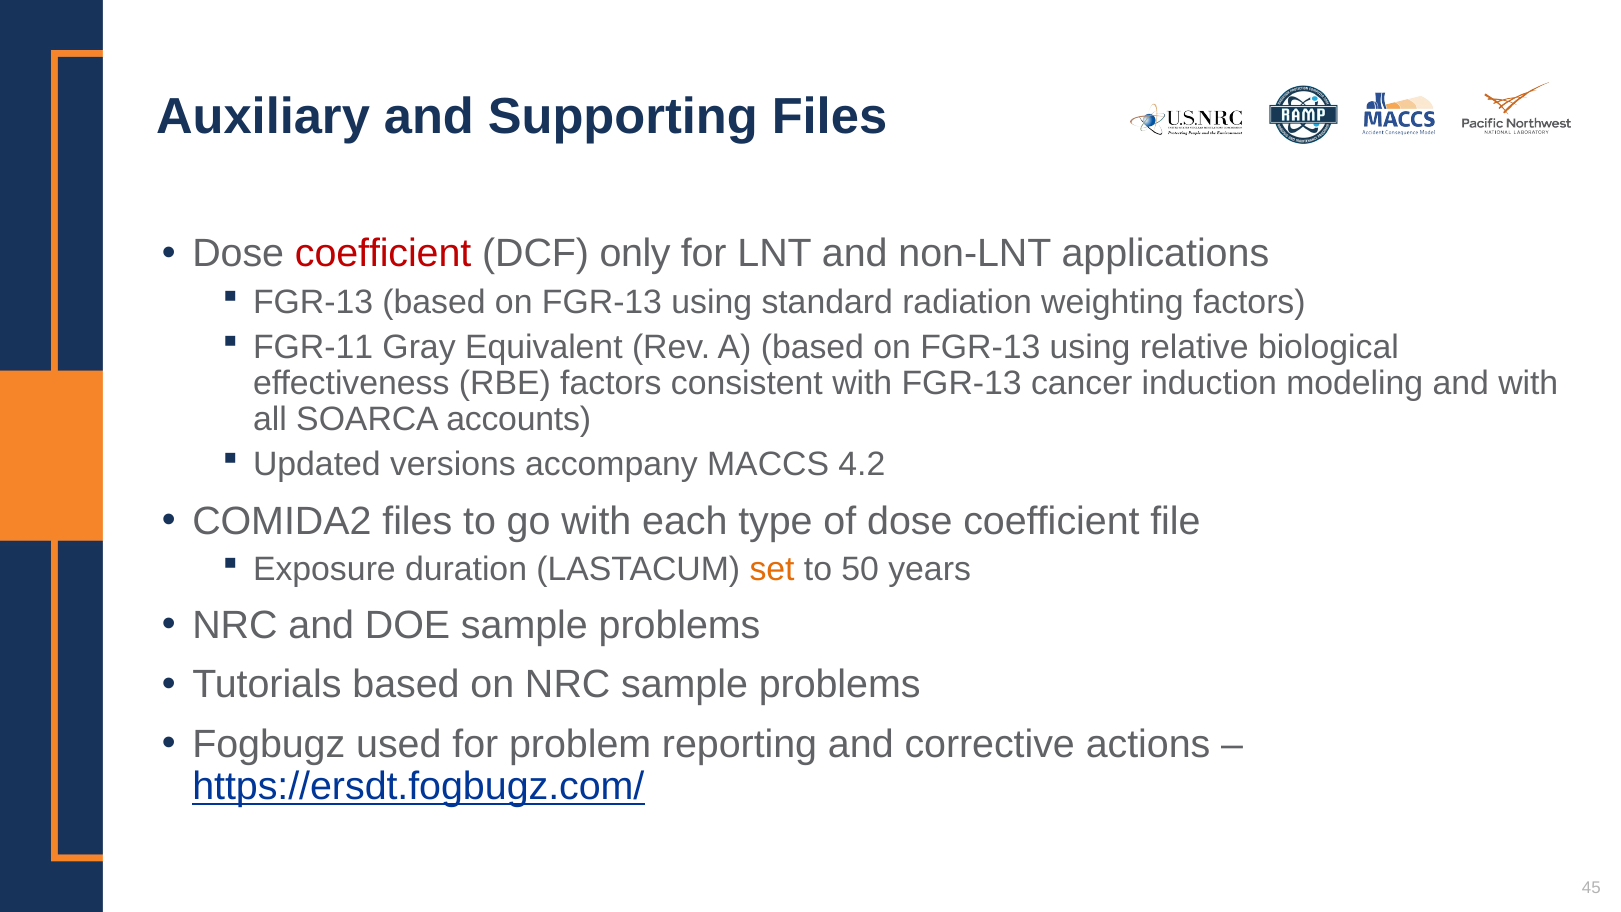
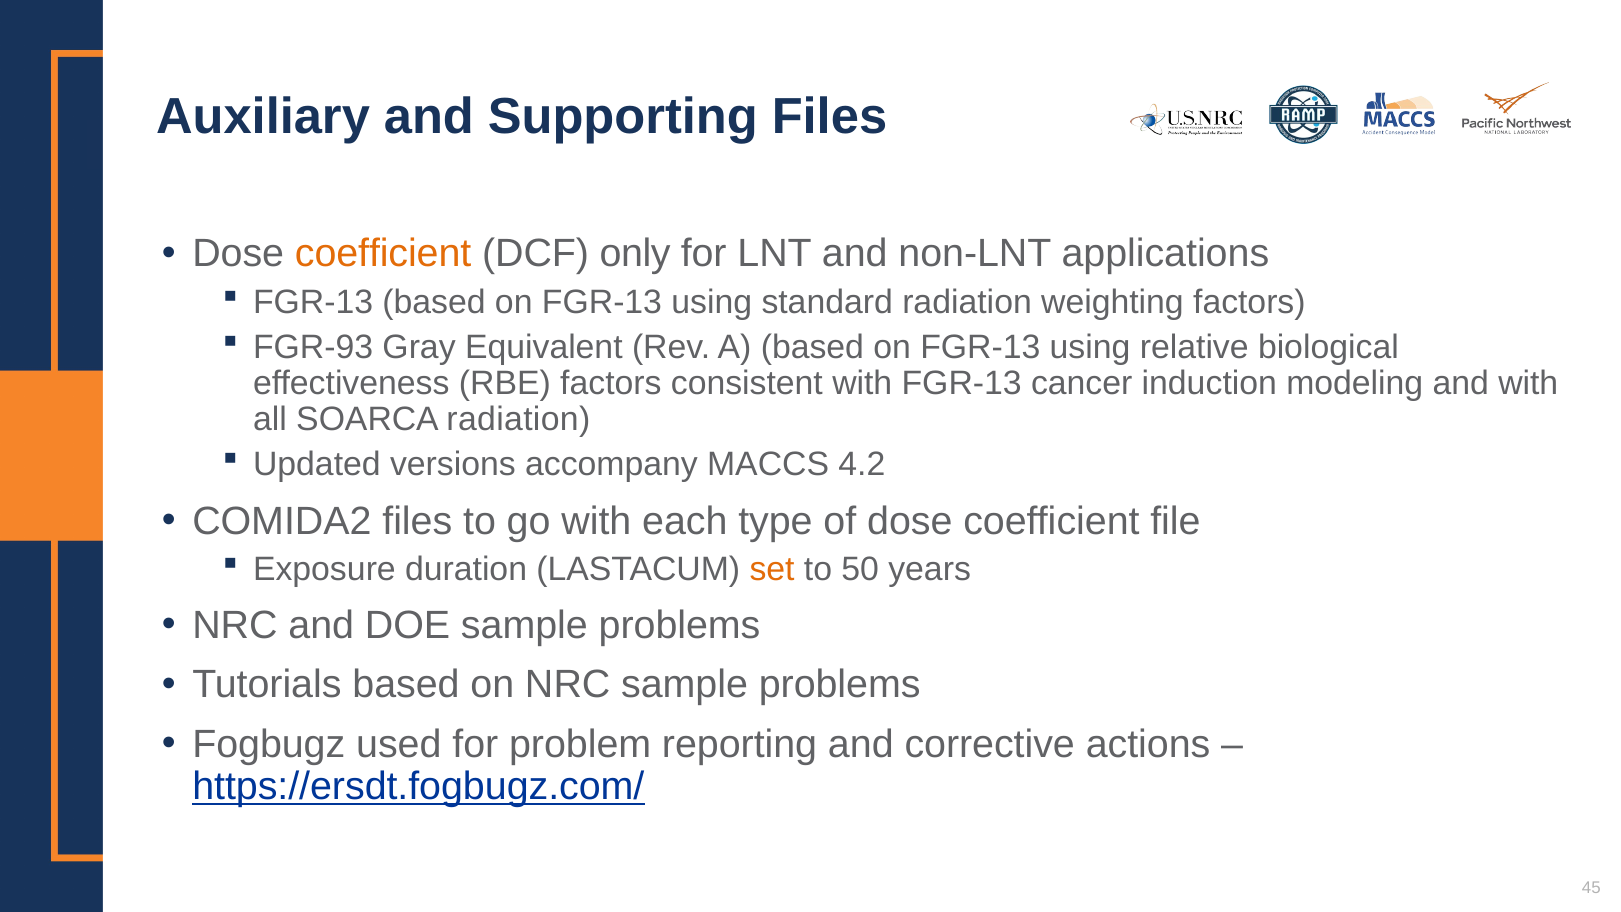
coefficient colour: red -> orange (383, 254)
FGR-11: FGR-11 -> FGR-93 (313, 347)
SOARCA accounts: accounts -> radiation (518, 420)
